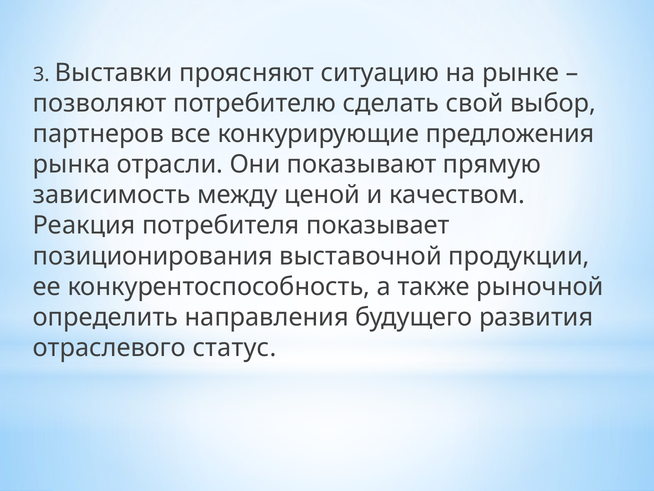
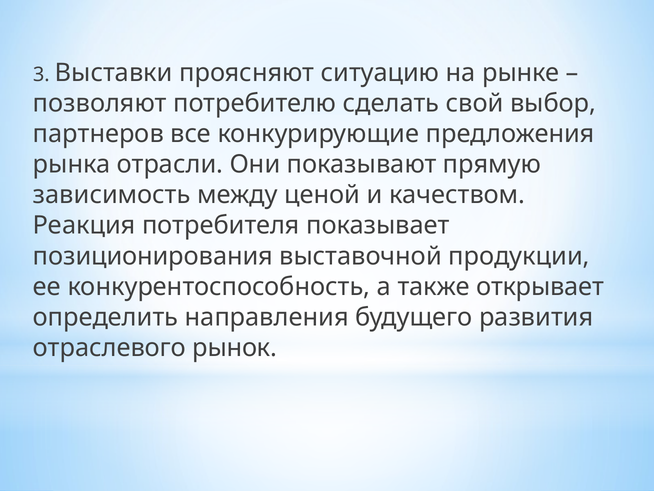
рыночной: рыночной -> открывает (540, 286)
статус: статус -> рынок (235, 347)
